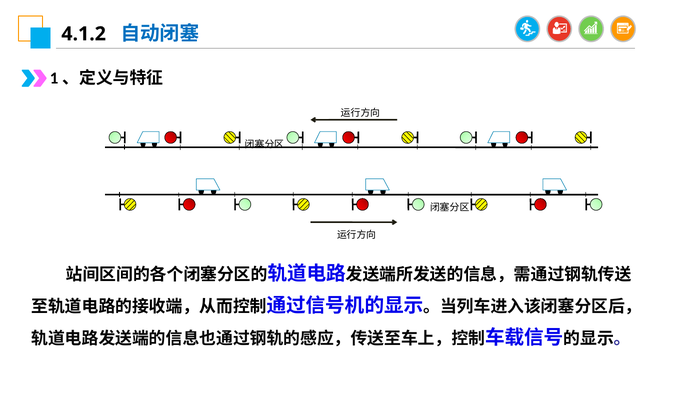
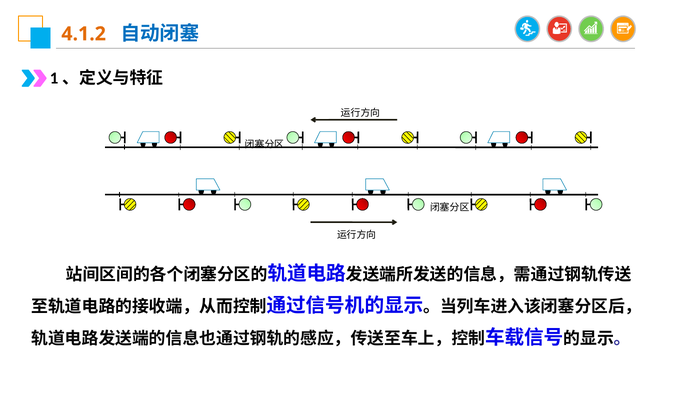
4.1.2 colour: black -> orange (84, 34)
